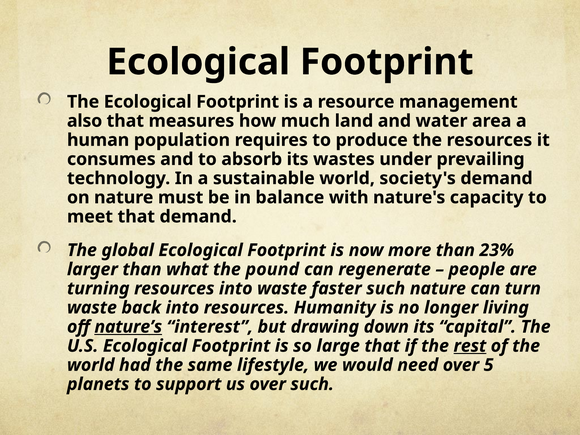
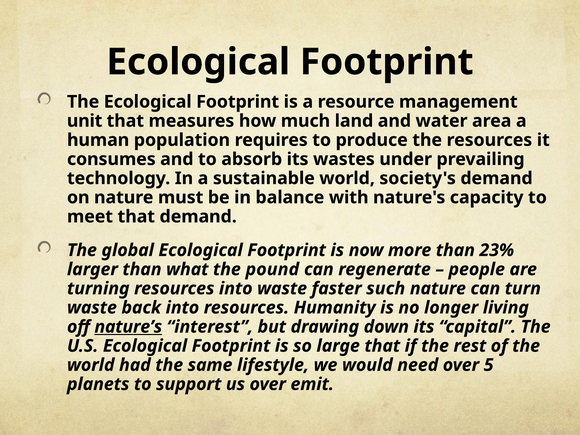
also: also -> unit (85, 121)
rest underline: present -> none (470, 346)
over such: such -> emit (312, 384)
